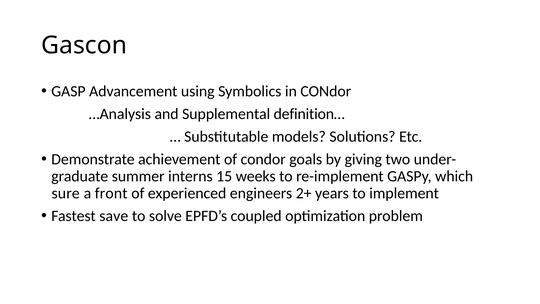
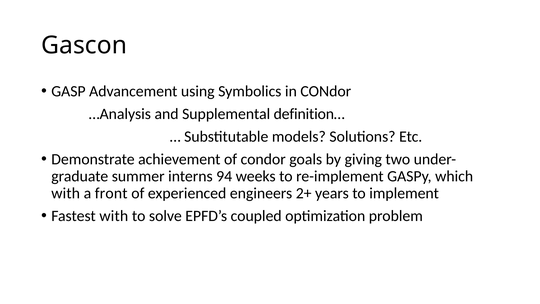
15: 15 -> 94 (224, 176)
sure: sure -> with (66, 193)
Fastest save: save -> with (114, 216)
